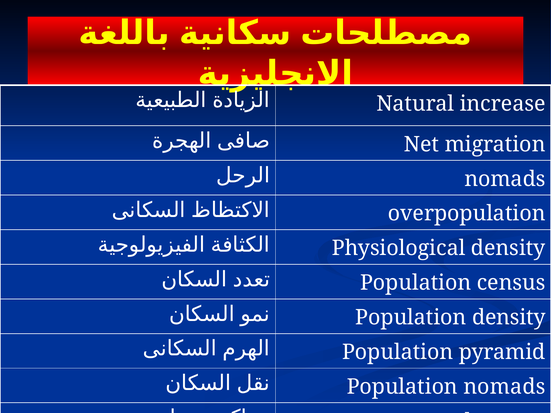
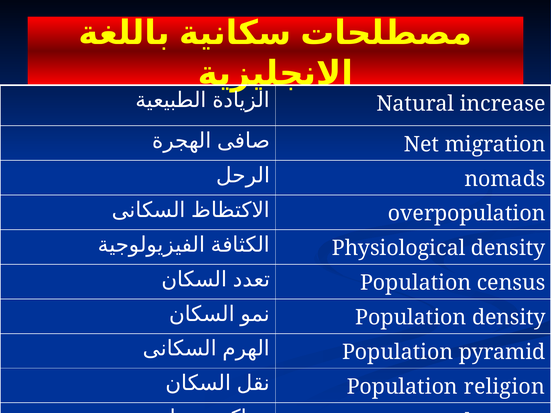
Population nomads: nomads -> religion (504, 387)
